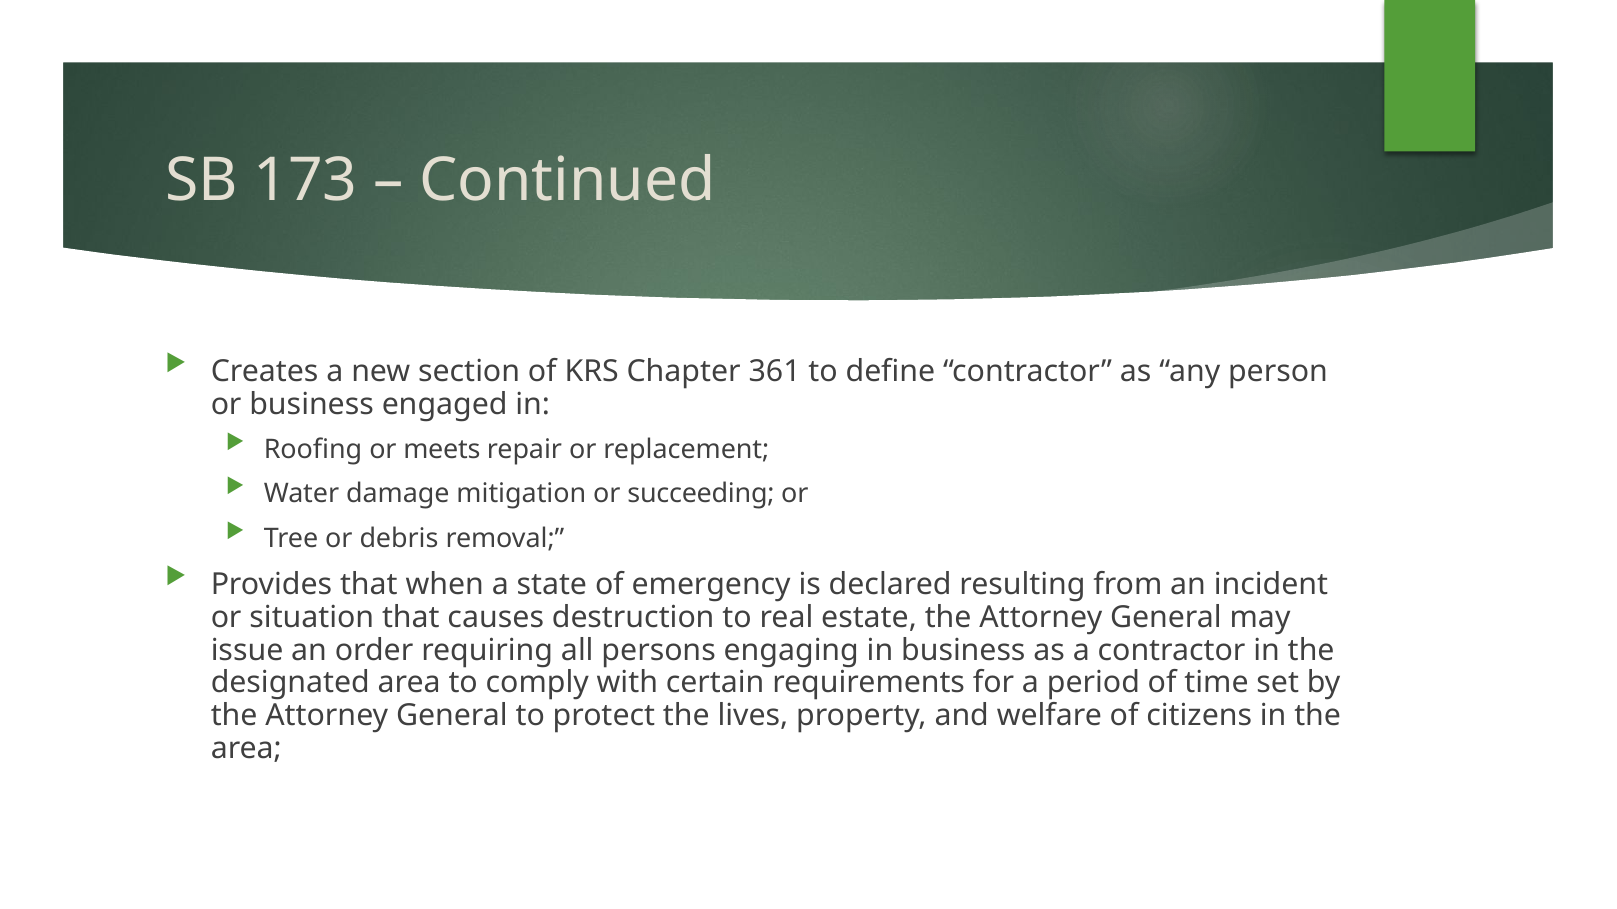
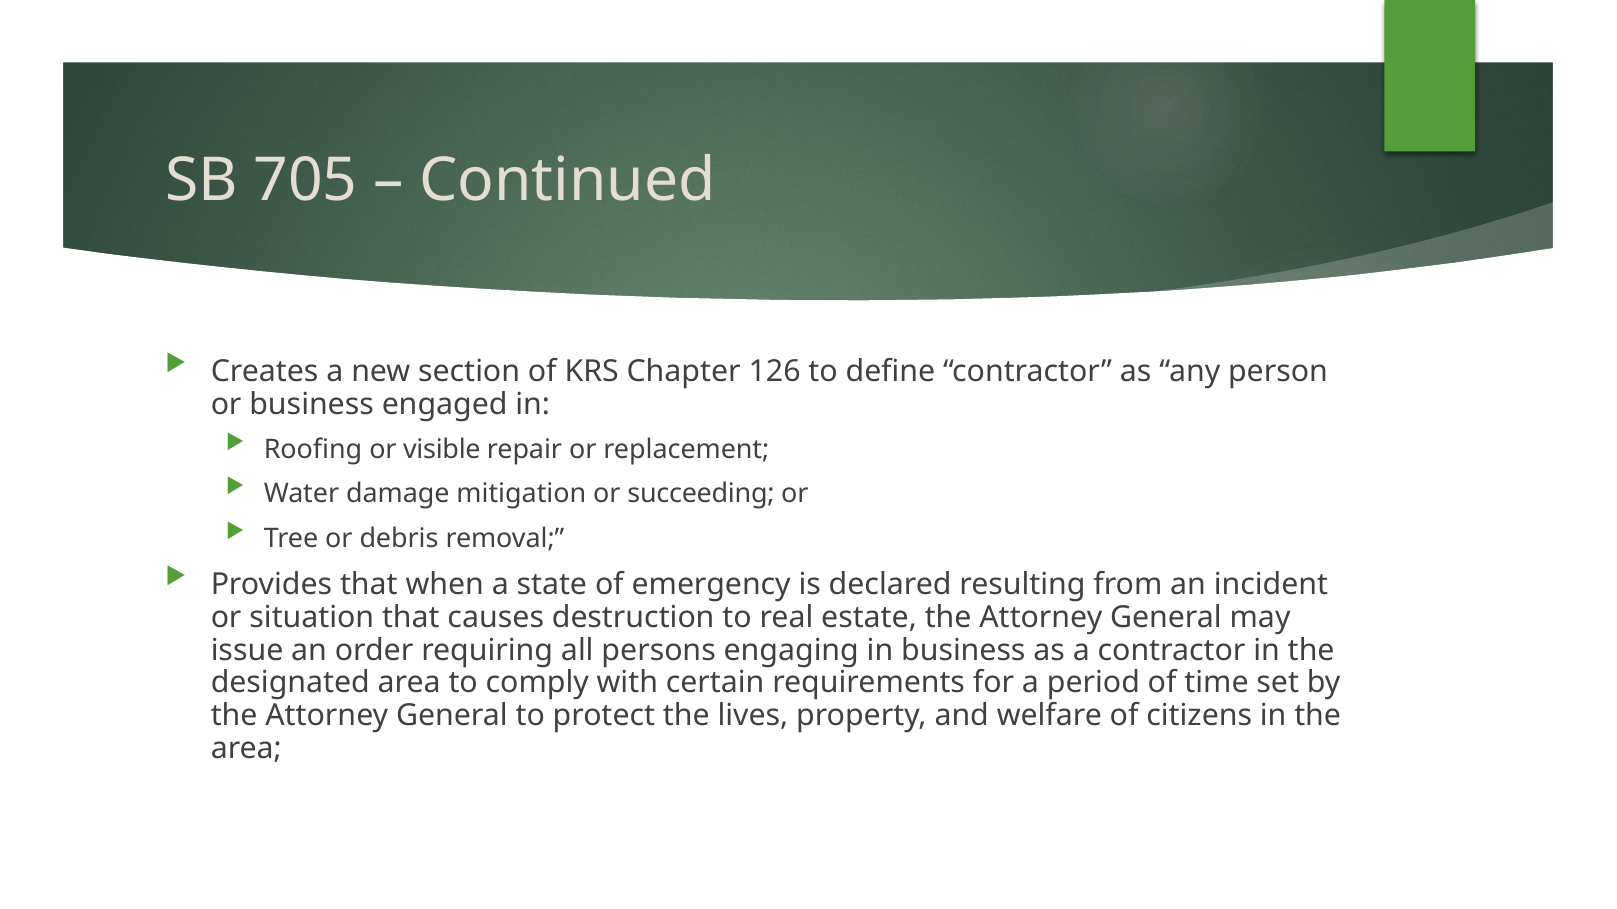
173: 173 -> 705 (306, 180)
361: 361 -> 126 (775, 372)
meets: meets -> visible (442, 450)
